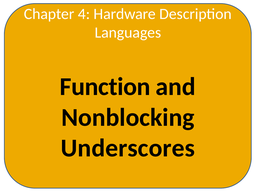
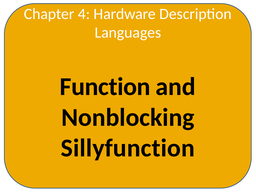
Underscores: Underscores -> Sillyfunction (128, 148)
